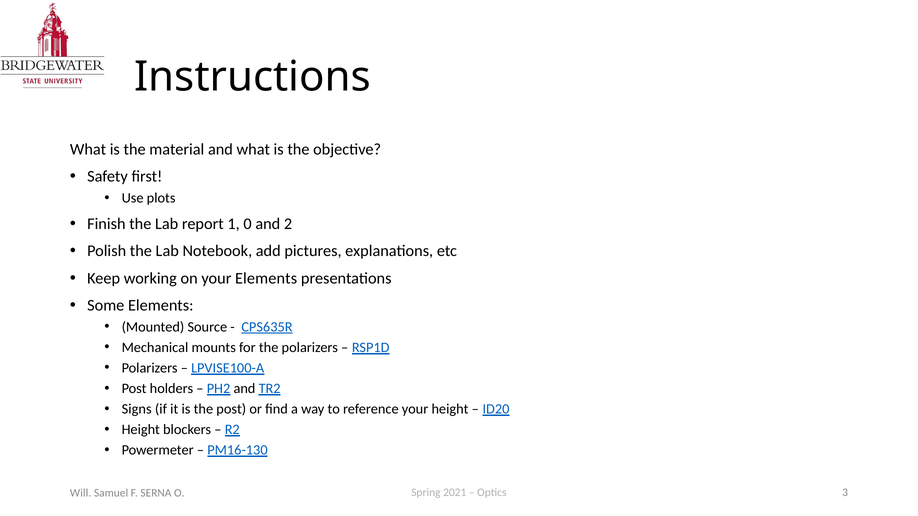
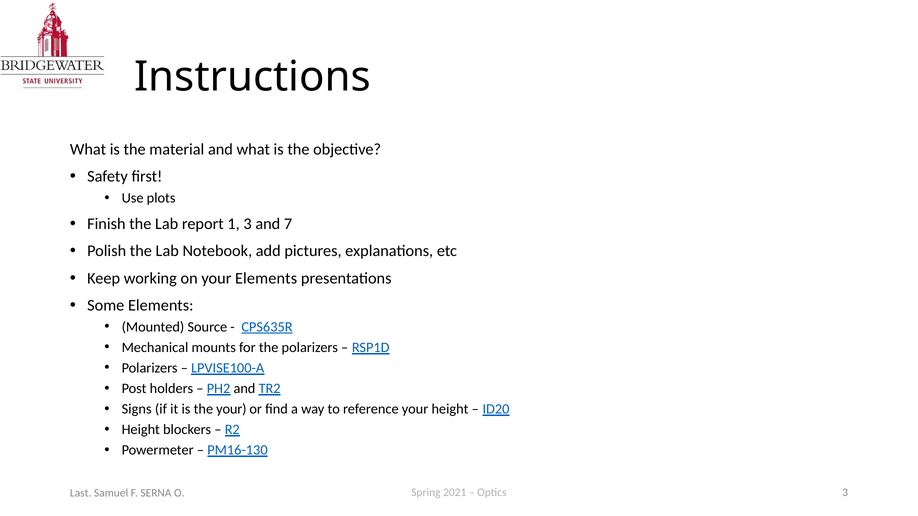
1 0: 0 -> 3 (248, 224)
2: 2 -> 7 (288, 224)
the post: post -> your (231, 409)
Will: Will -> Last (81, 493)
